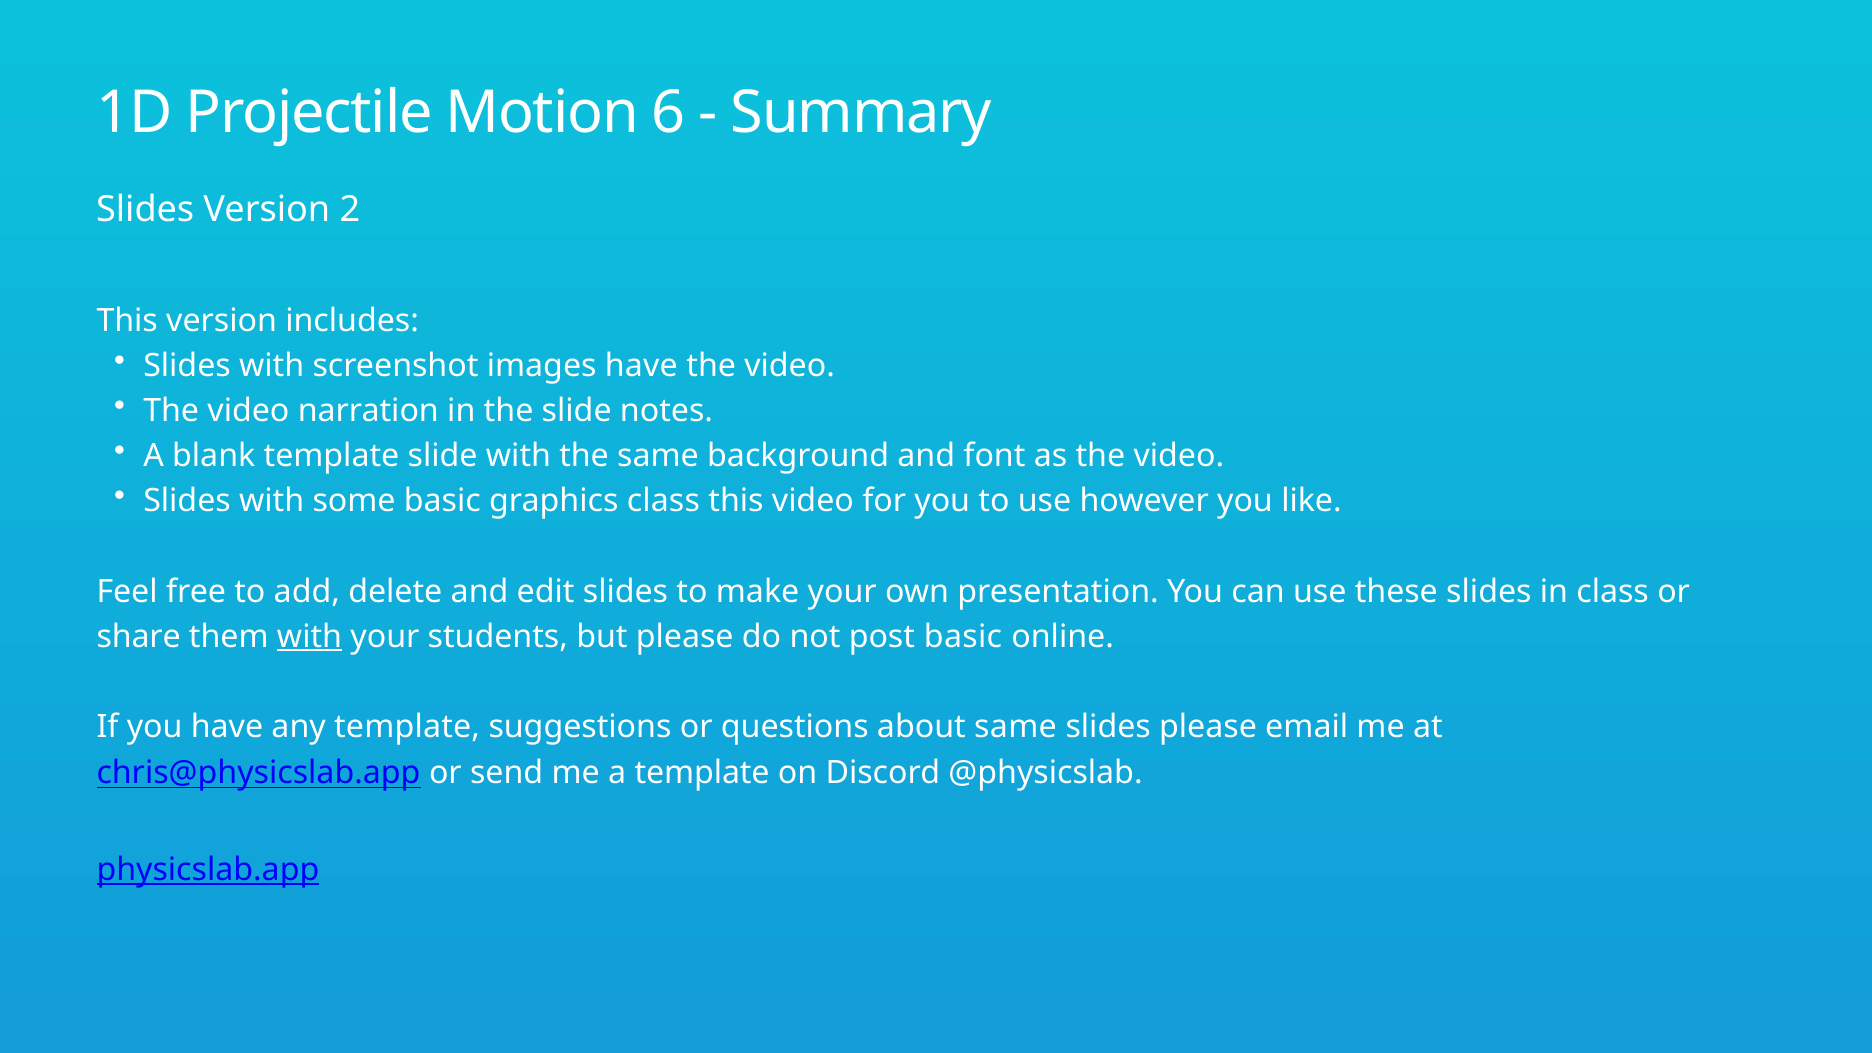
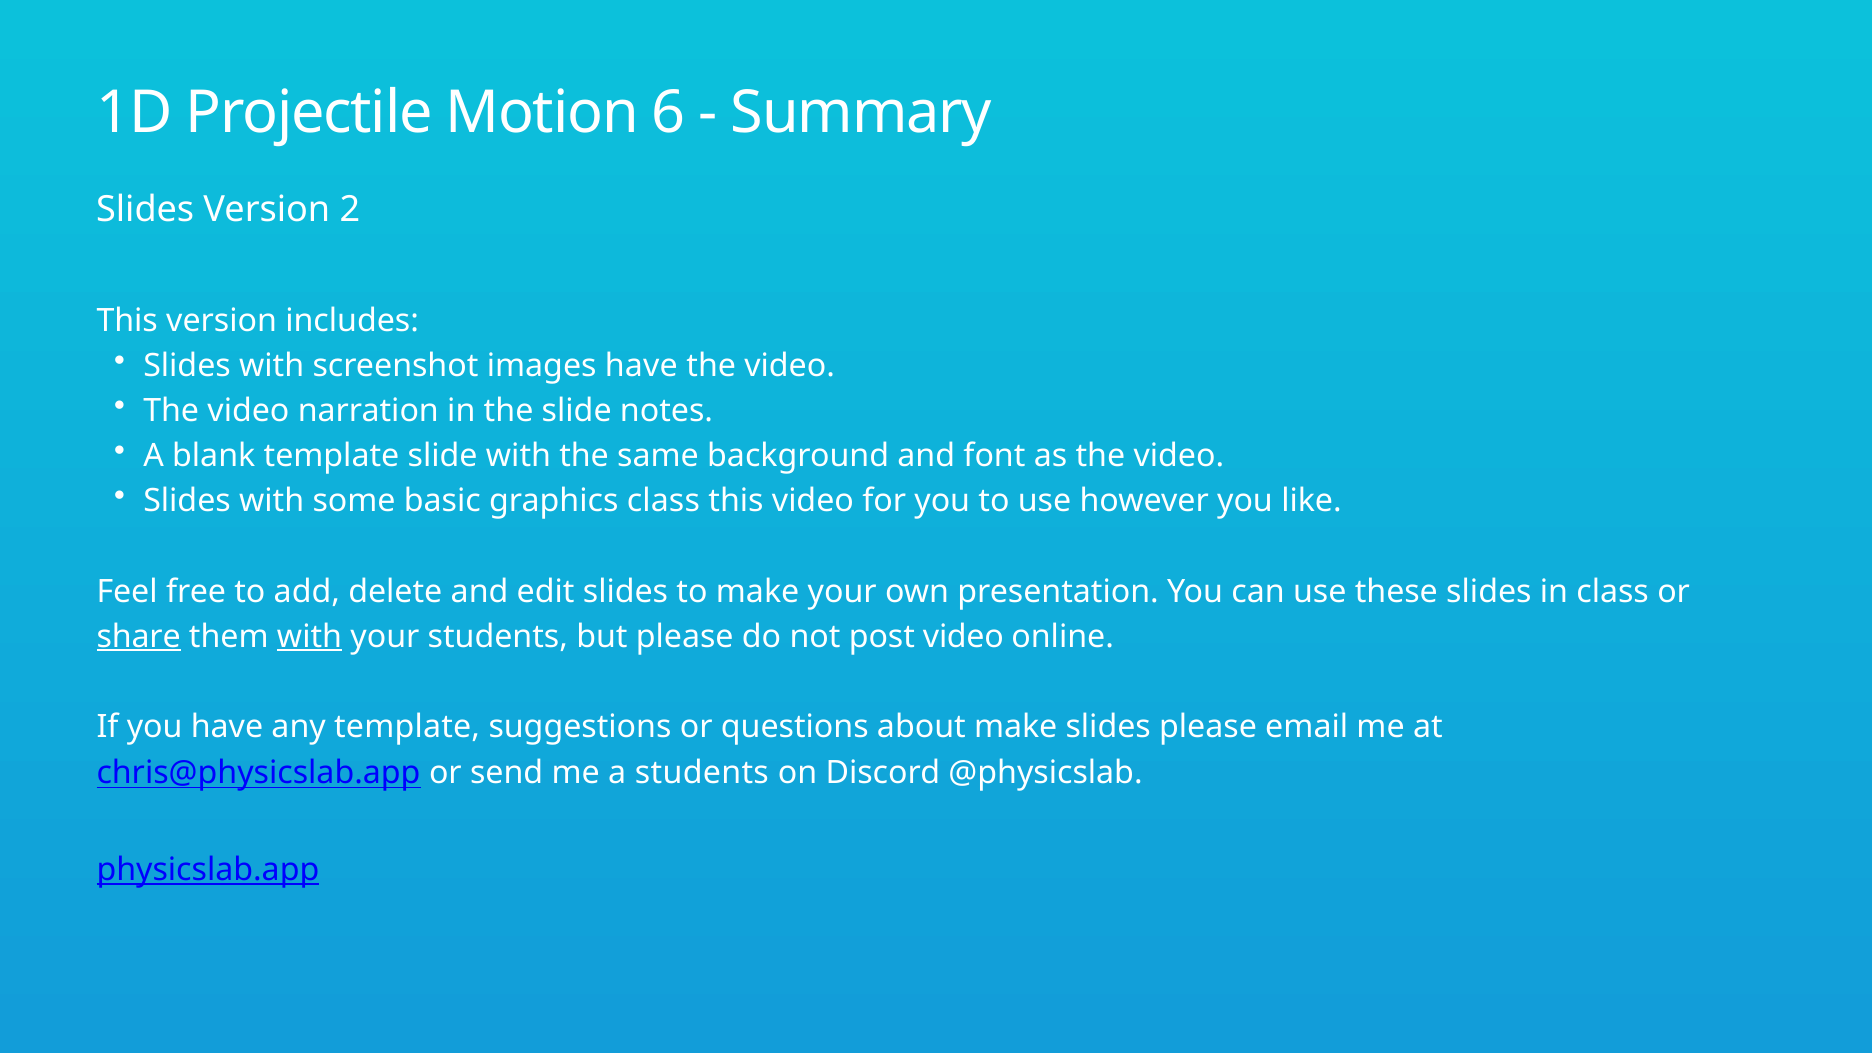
share underline: none -> present (139, 637)
post basic: basic -> video (963, 637)
about same: same -> make (1016, 727)
a template: template -> students (702, 773)
